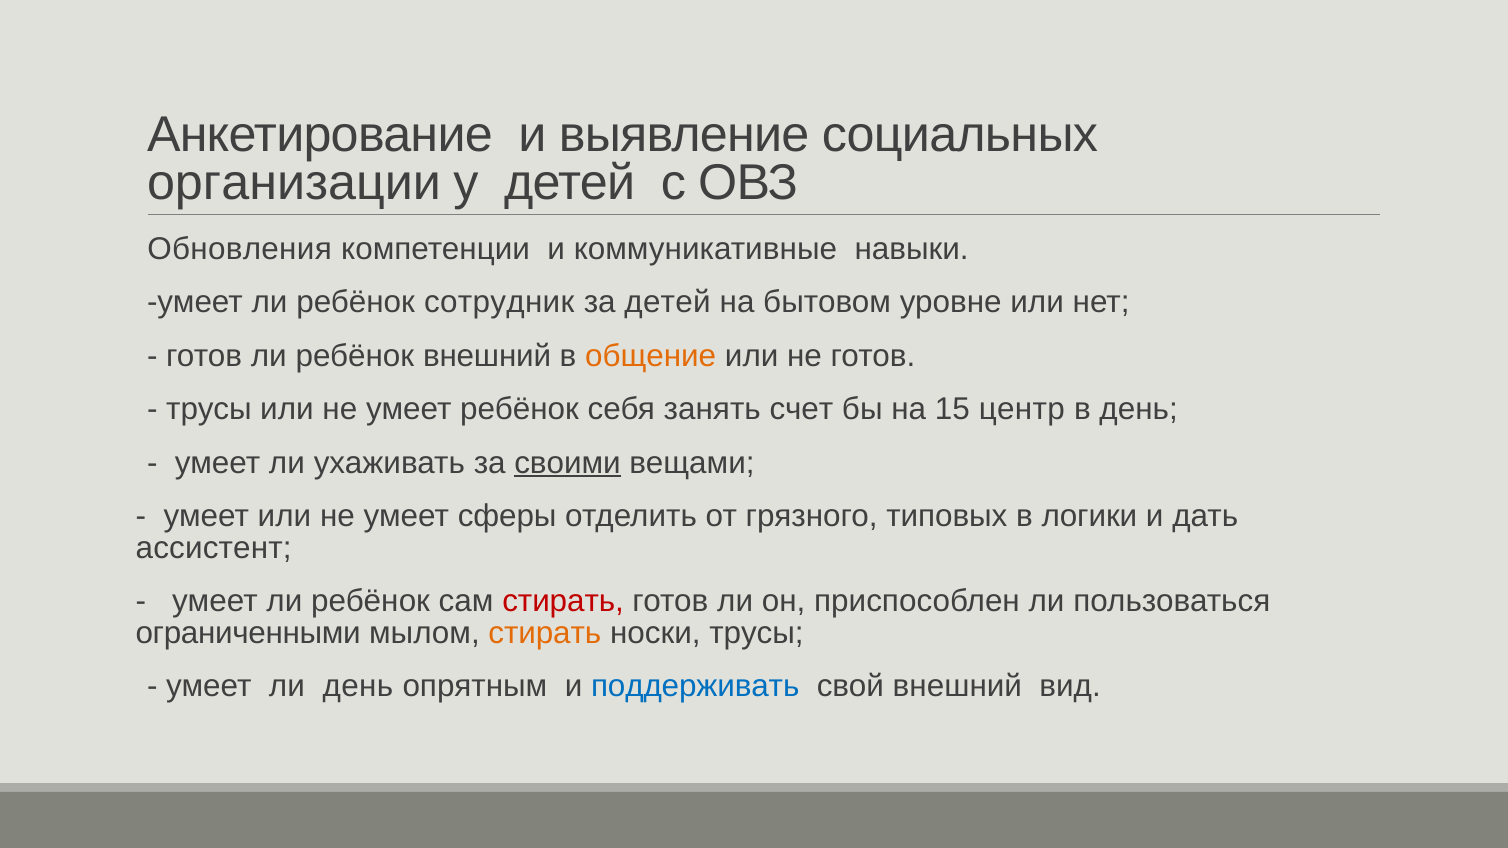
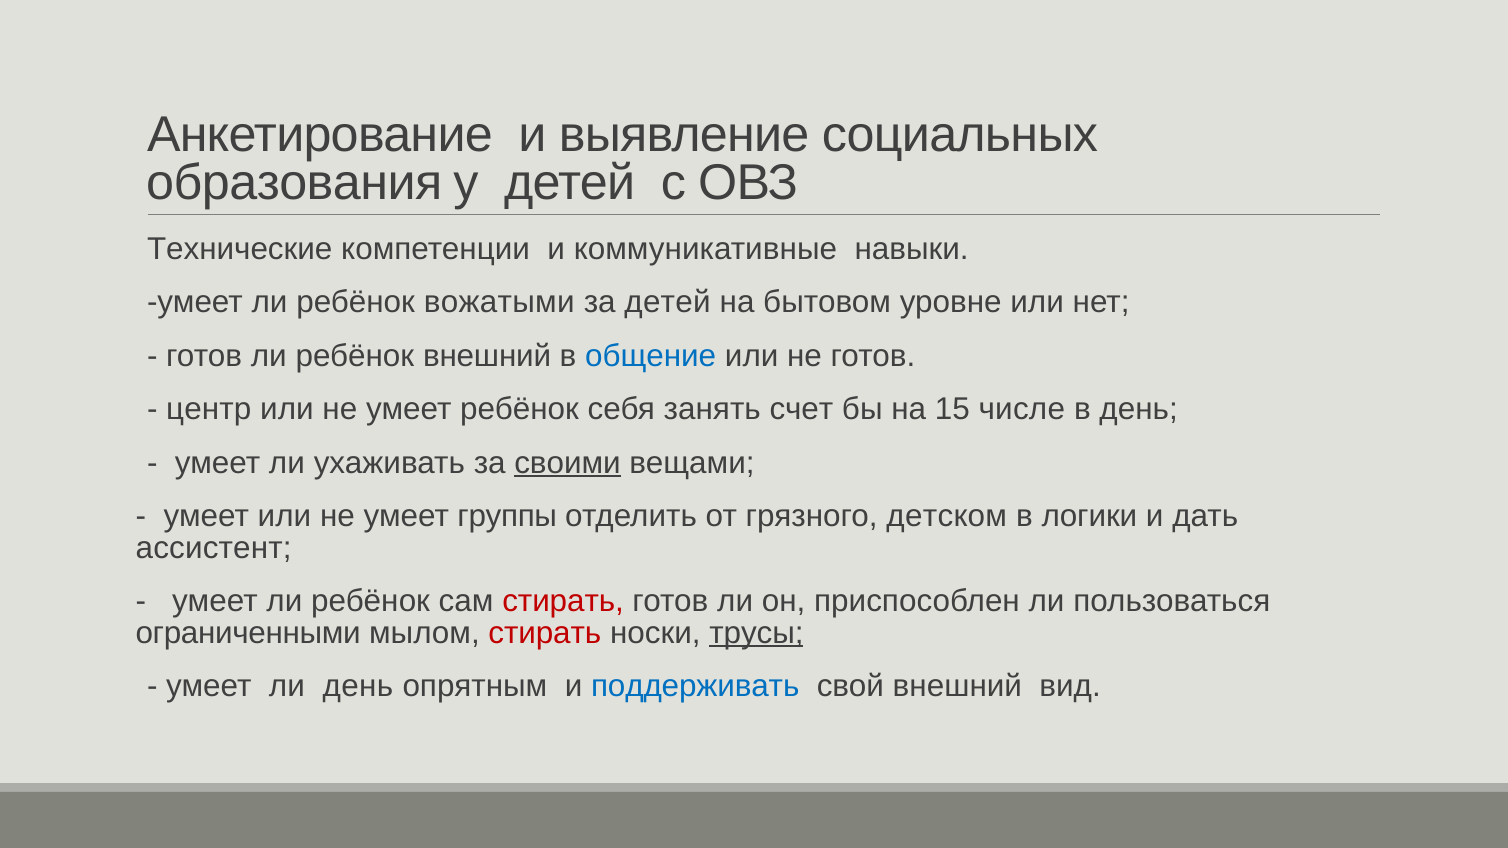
организации: организации -> образования (294, 183)
Обновления: Обновления -> Технические (240, 249)
сотрудник: сотрудник -> вожатыми (499, 302)
общение colour: orange -> blue (651, 356)
трусы: трусы -> центр (209, 409)
центр: центр -> числе (1022, 409)
сферы: сферы -> группы (507, 516)
типовых: типовых -> детском (947, 516)
стирать colour: orange -> red (545, 633)
трусы underline: none -> present (756, 633)
